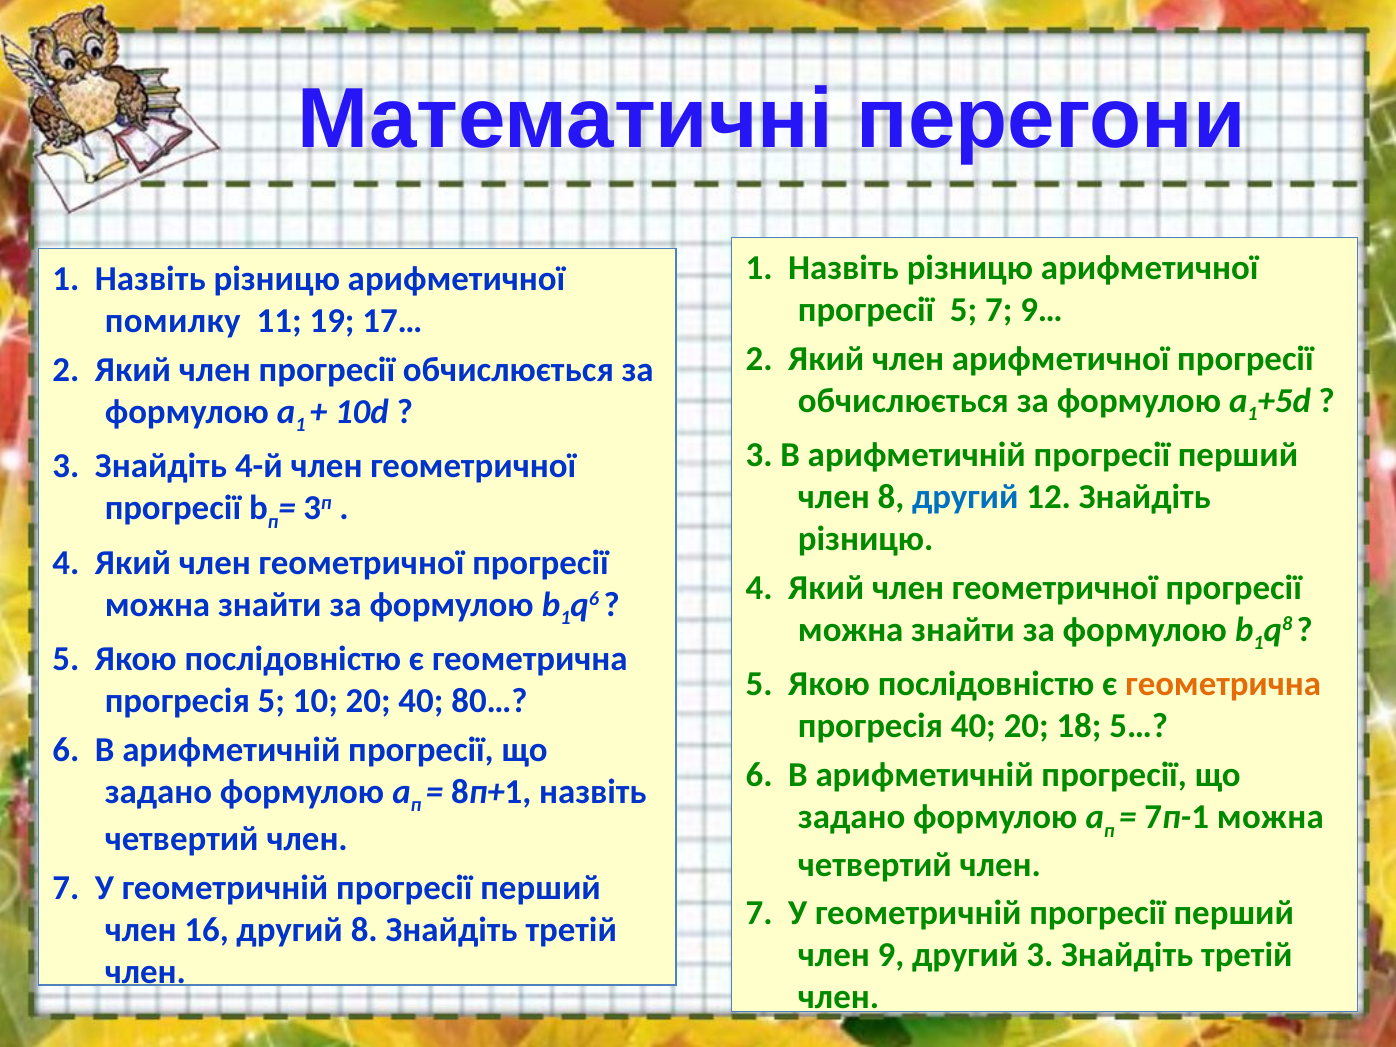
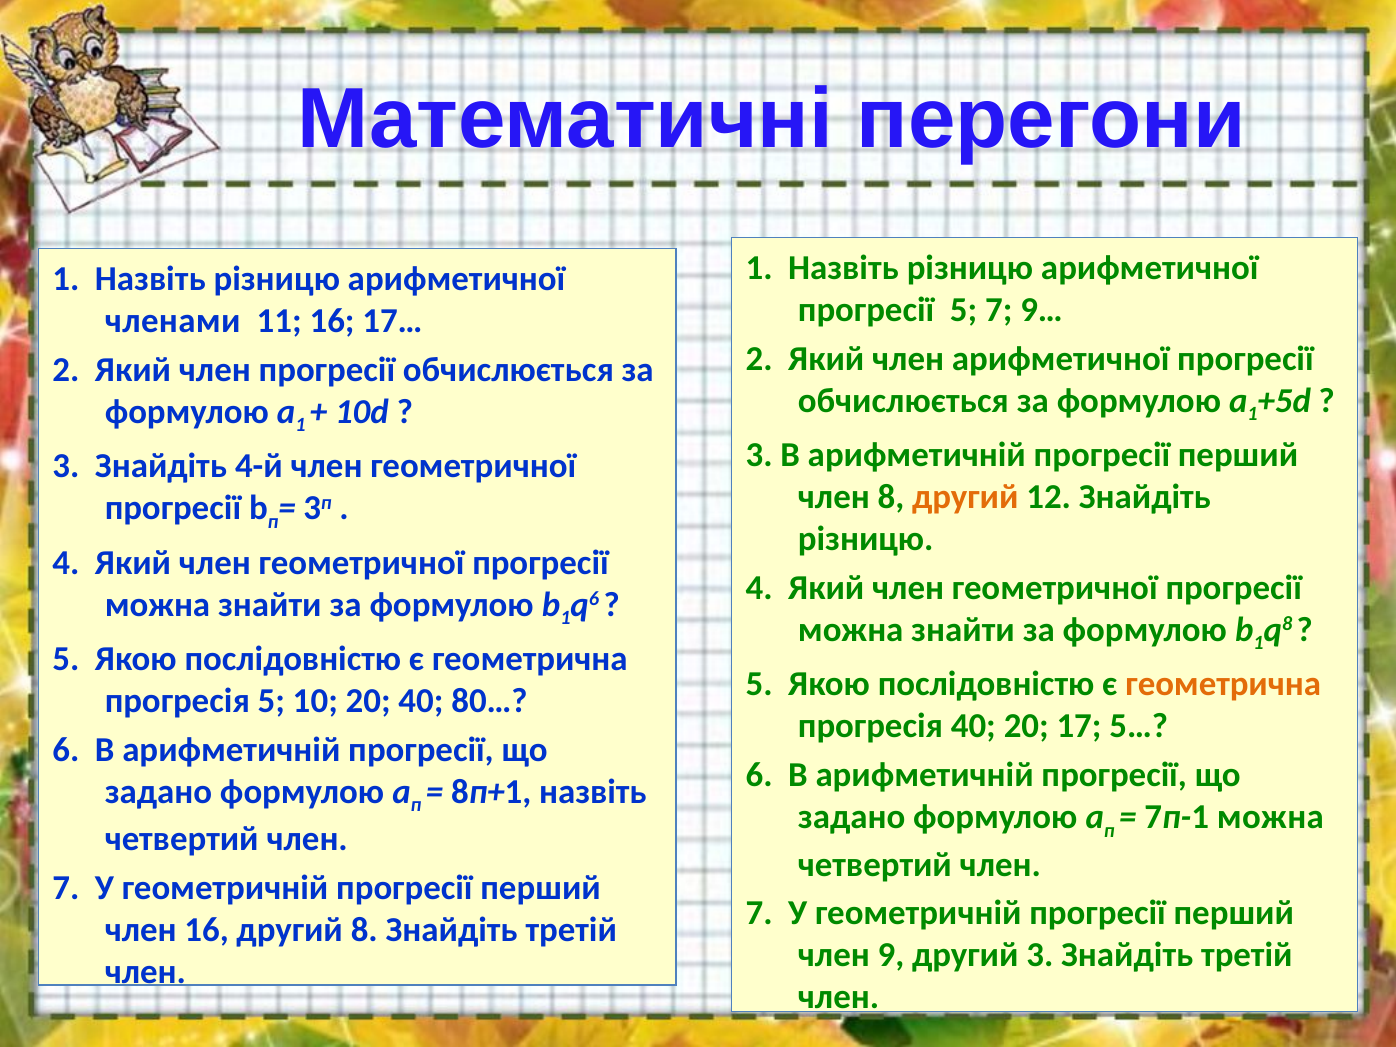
помилку: помилку -> членами (173, 321)
11 19: 19 -> 16 (332, 321)
другий colour: blue -> orange (965, 497)
18: 18 -> 17 (1079, 726)
